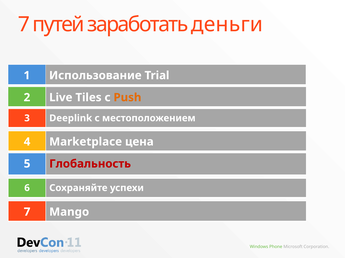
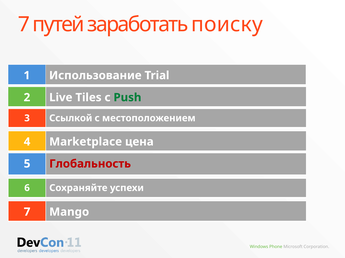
деньги: деньги -> поиску (227, 25)
Push colour: orange -> green (127, 98)
Deeplink: Deeplink -> Ссылкой (71, 118)
